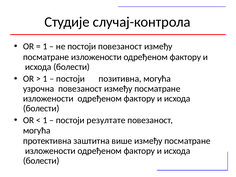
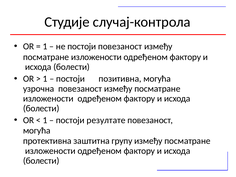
више: више -> групу (122, 141)
